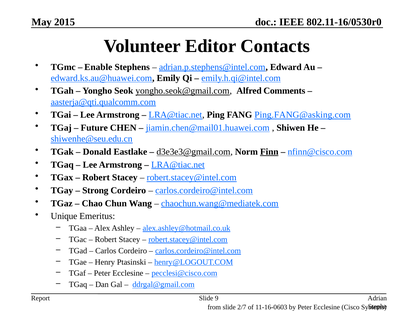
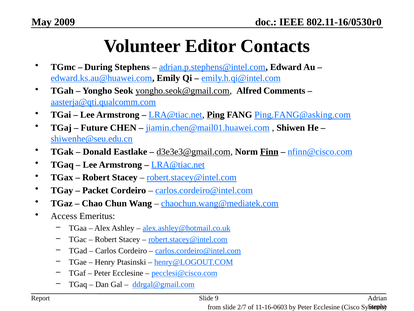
2015: 2015 -> 2009 (65, 22)
Enable: Enable -> During (98, 67)
Ping underline: none -> present (216, 115)
Strong: Strong -> Packet (95, 190)
Unique: Unique -> Access (64, 216)
